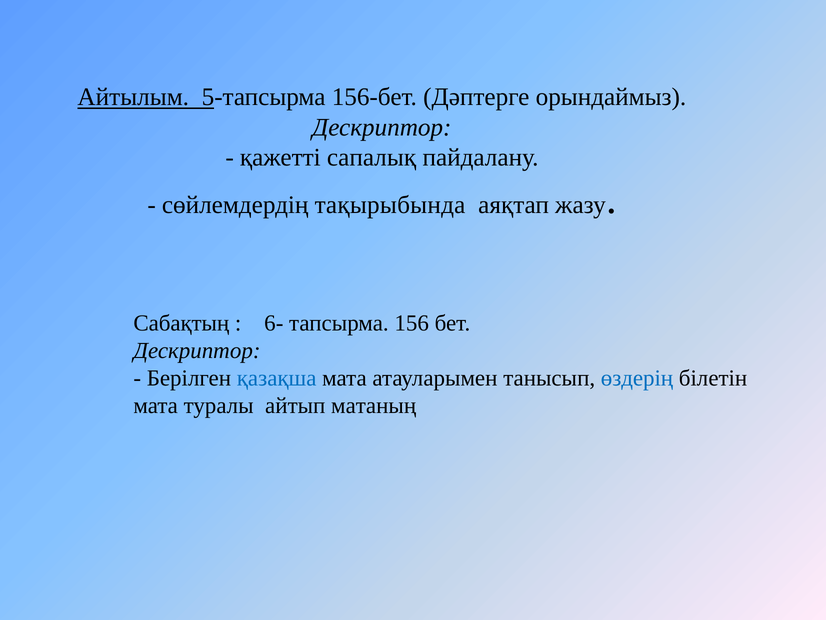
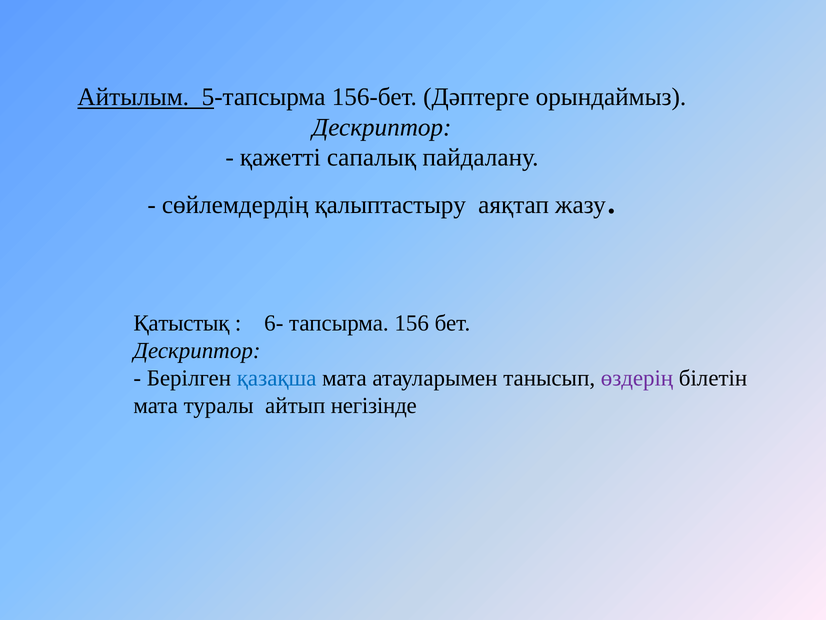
тақырыбында: тақырыбында -> қалыптастыру (390, 205)
Сабақтың: Сабақтың -> Қатыстық (181, 323)
өздерің colour: blue -> purple (637, 378)
матаның: матаның -> негізінде (374, 405)
